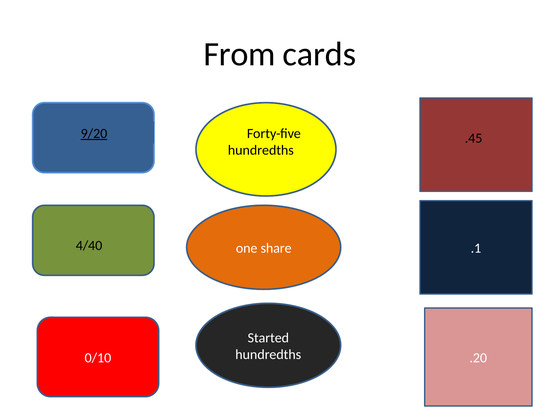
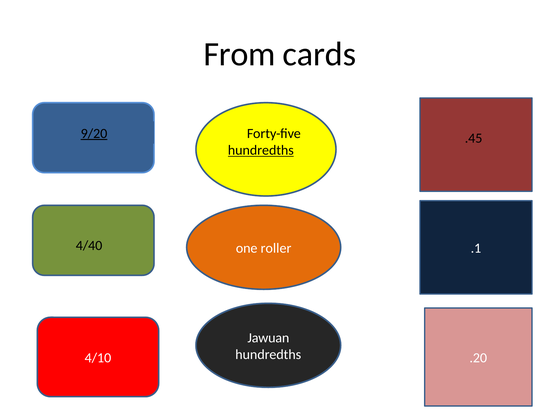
hundredths underline: none -> present (261, 150)
share: share -> roller (276, 248)
Started: Started -> Jawuan (268, 338)
0/10: 0/10 -> 4/10 (98, 358)
